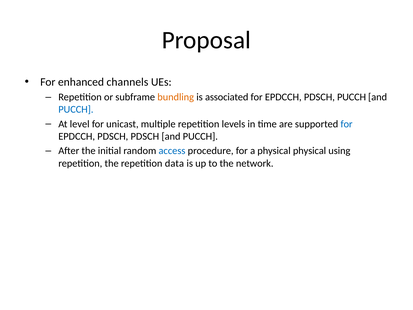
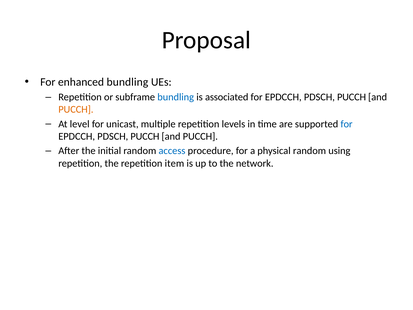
enhanced channels: channels -> bundling (127, 82)
bundling colour: orange -> blue (176, 97)
PUCCH colour: blue -> orange (76, 110)
PDSCH: PDSCH -> PUCCH (145, 136)
physical physical: physical -> random (309, 151)
data: data -> item (174, 163)
